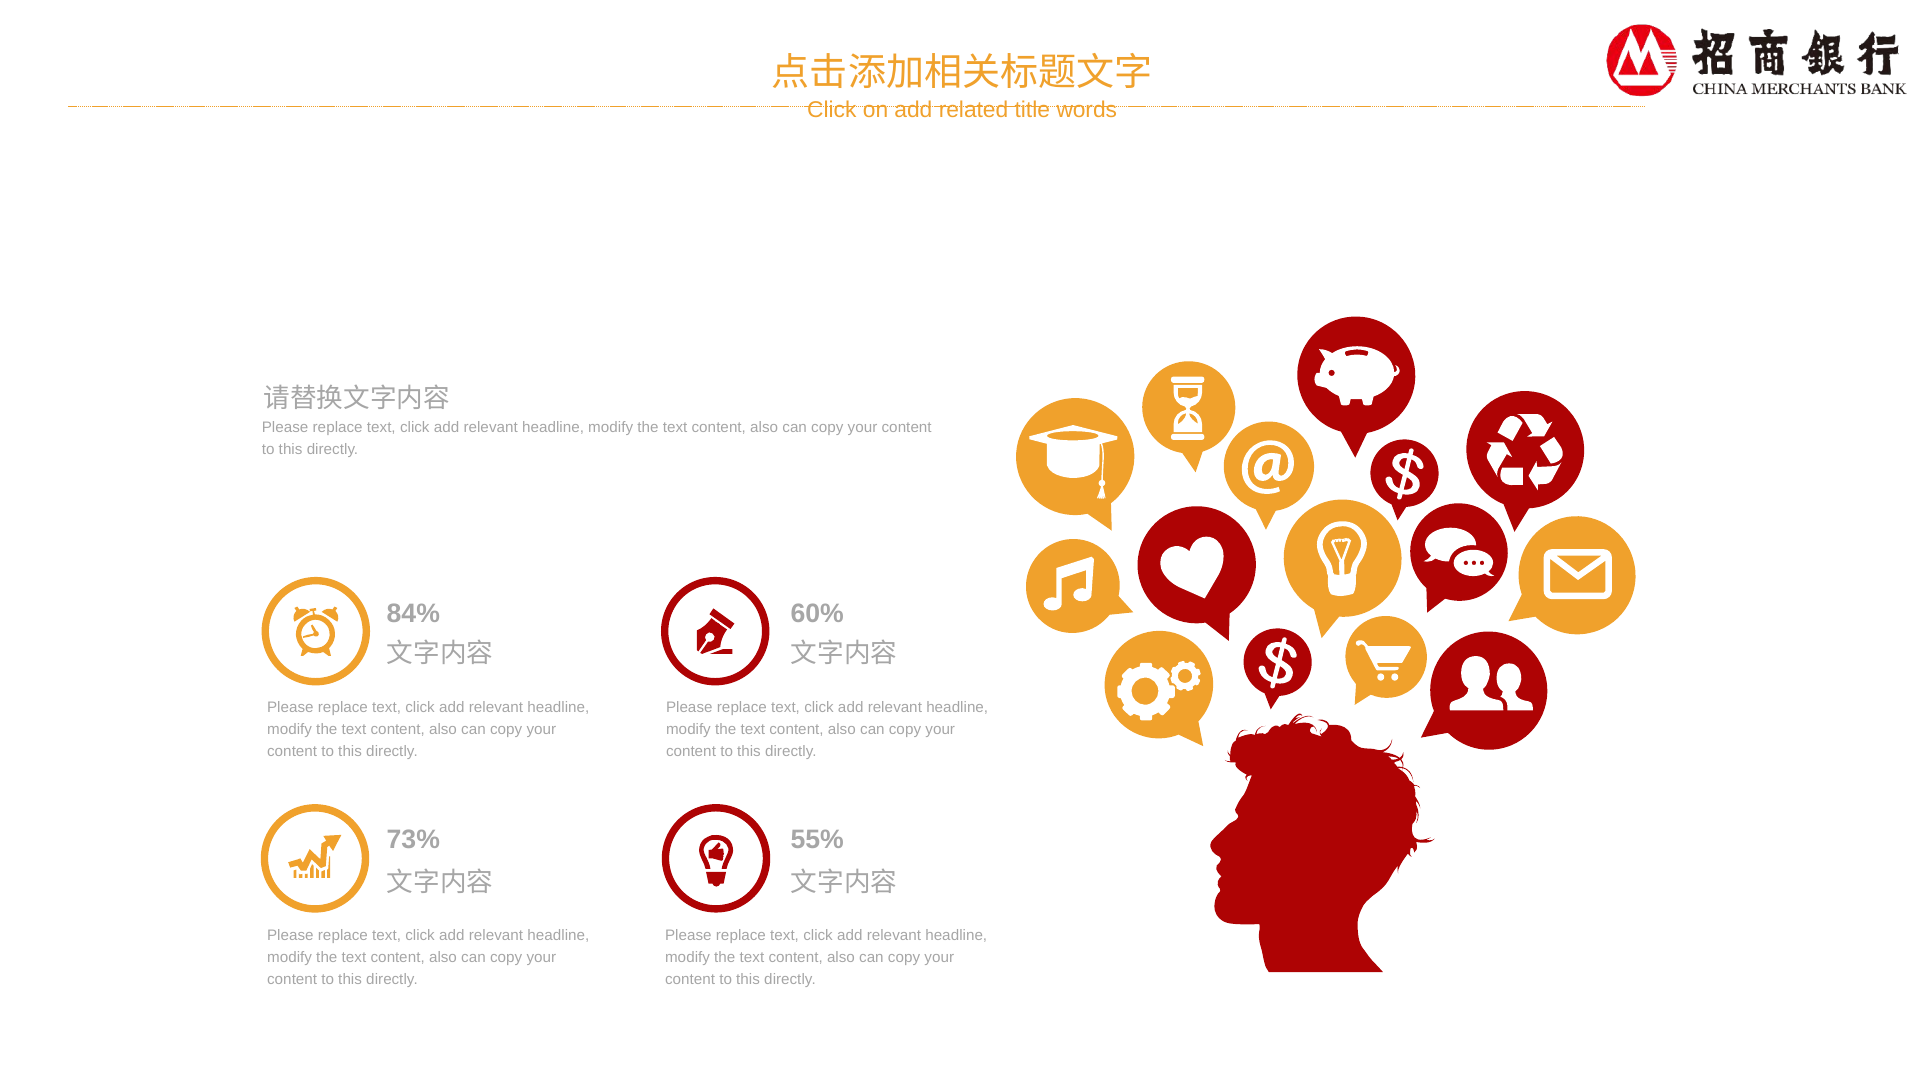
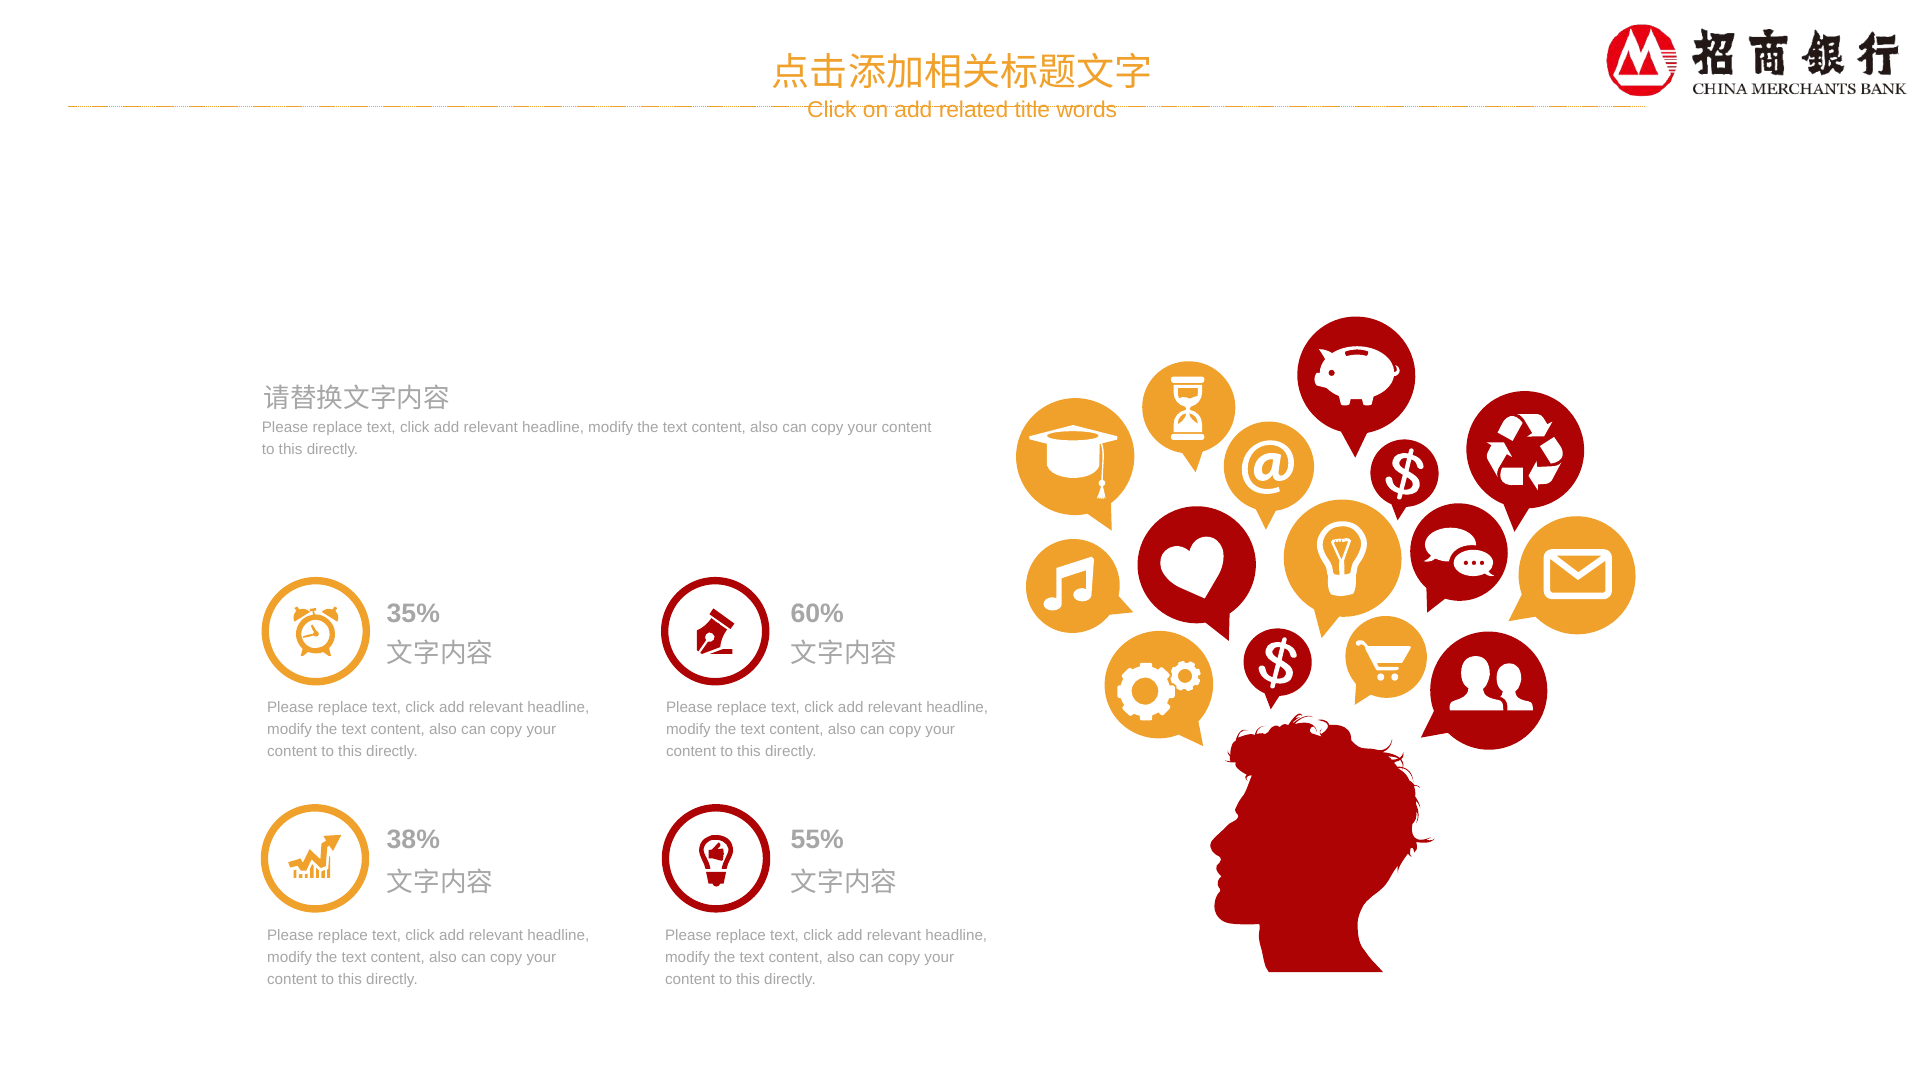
84%: 84% -> 35% (413, 614)
73%: 73% -> 38% (413, 840)
